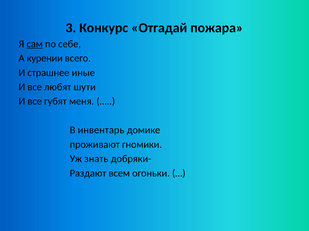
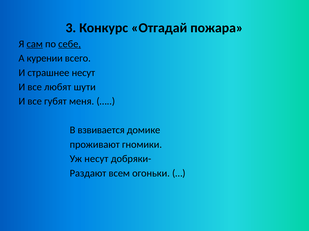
себе underline: none -> present (70, 44)
страшнее иные: иные -> несут (83, 73)
инвентарь: инвентарь -> взвивается (101, 131)
Уж знать: знать -> несут (96, 159)
